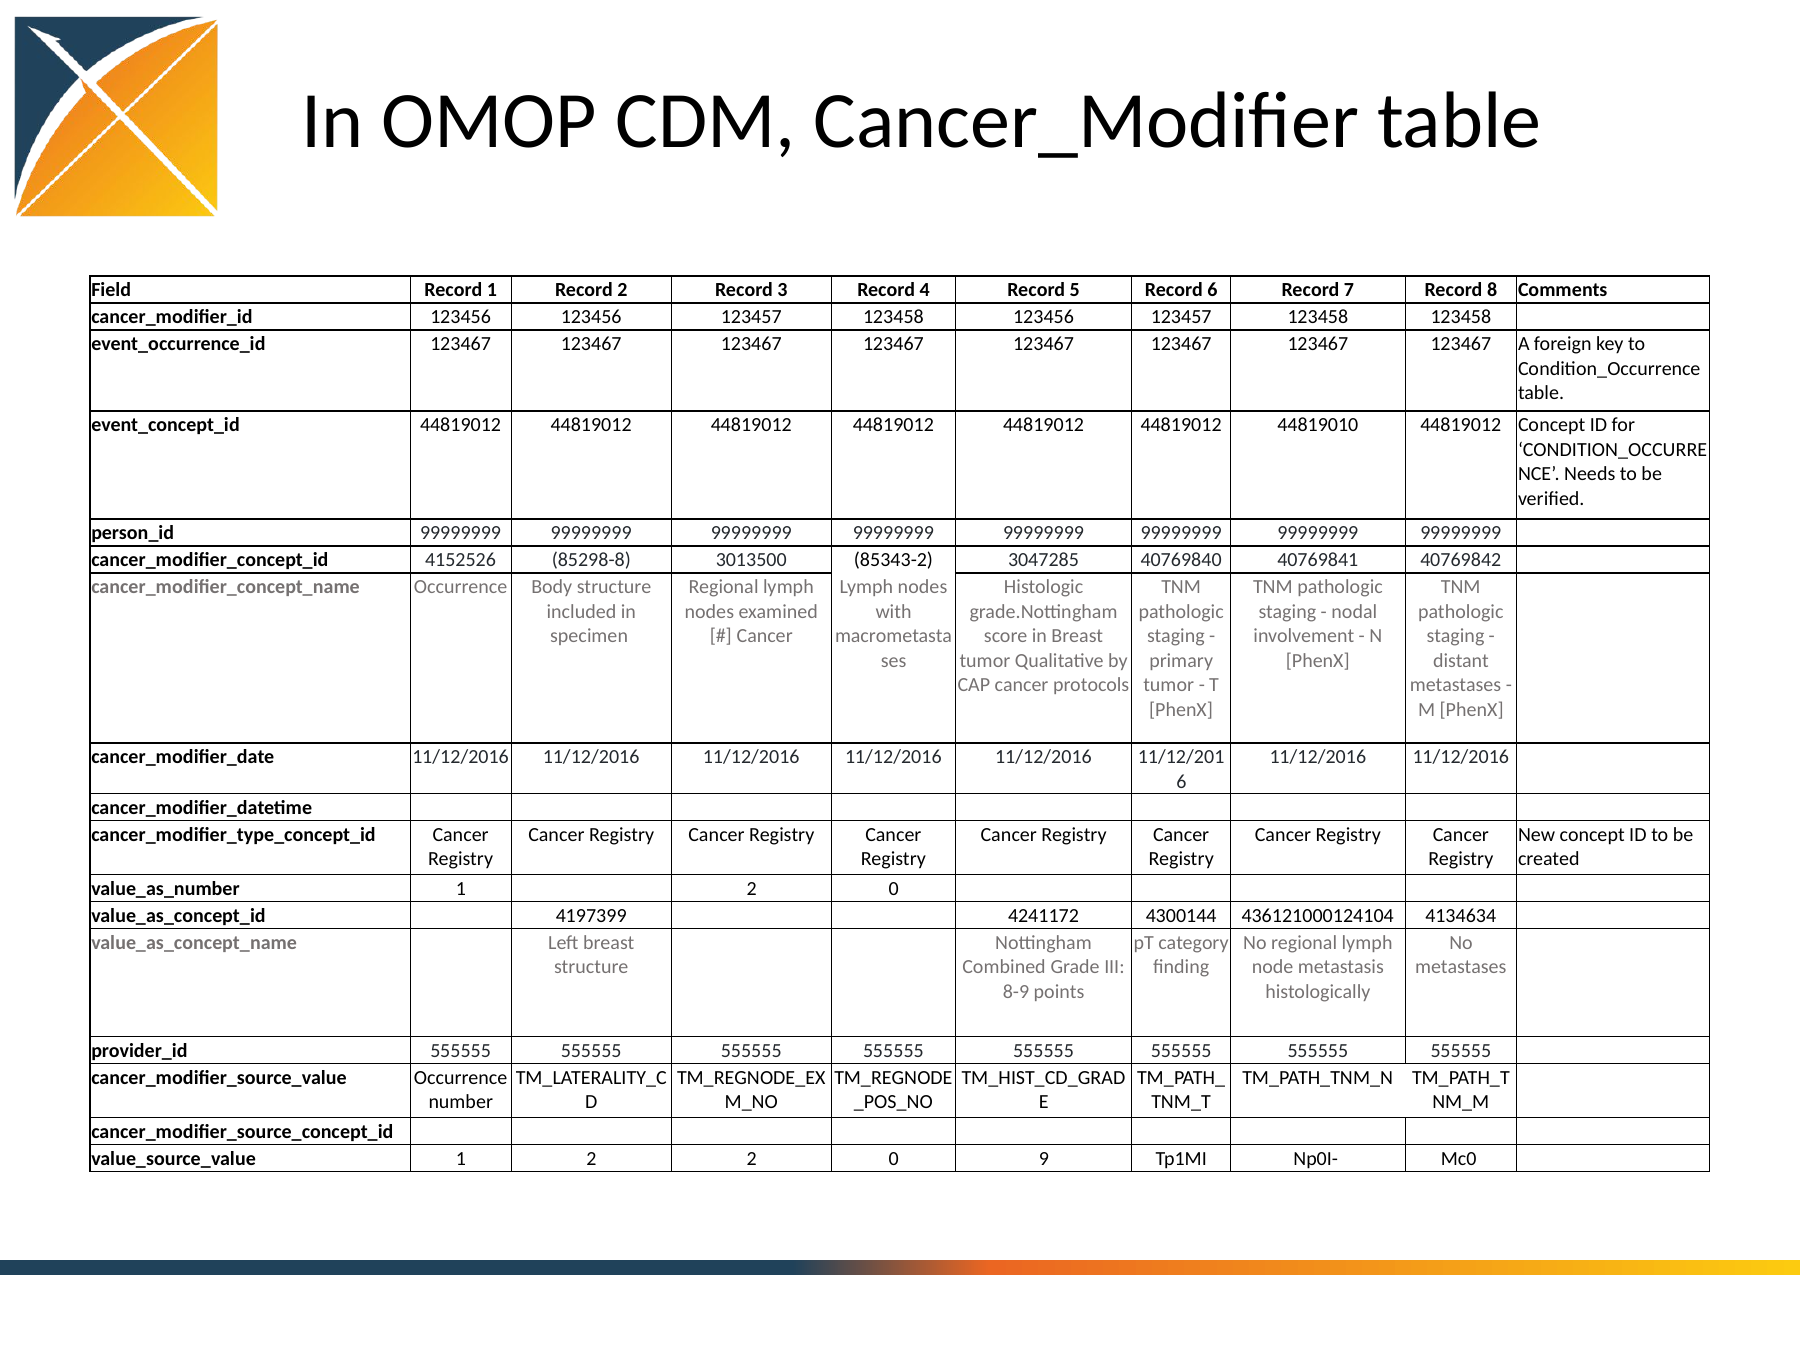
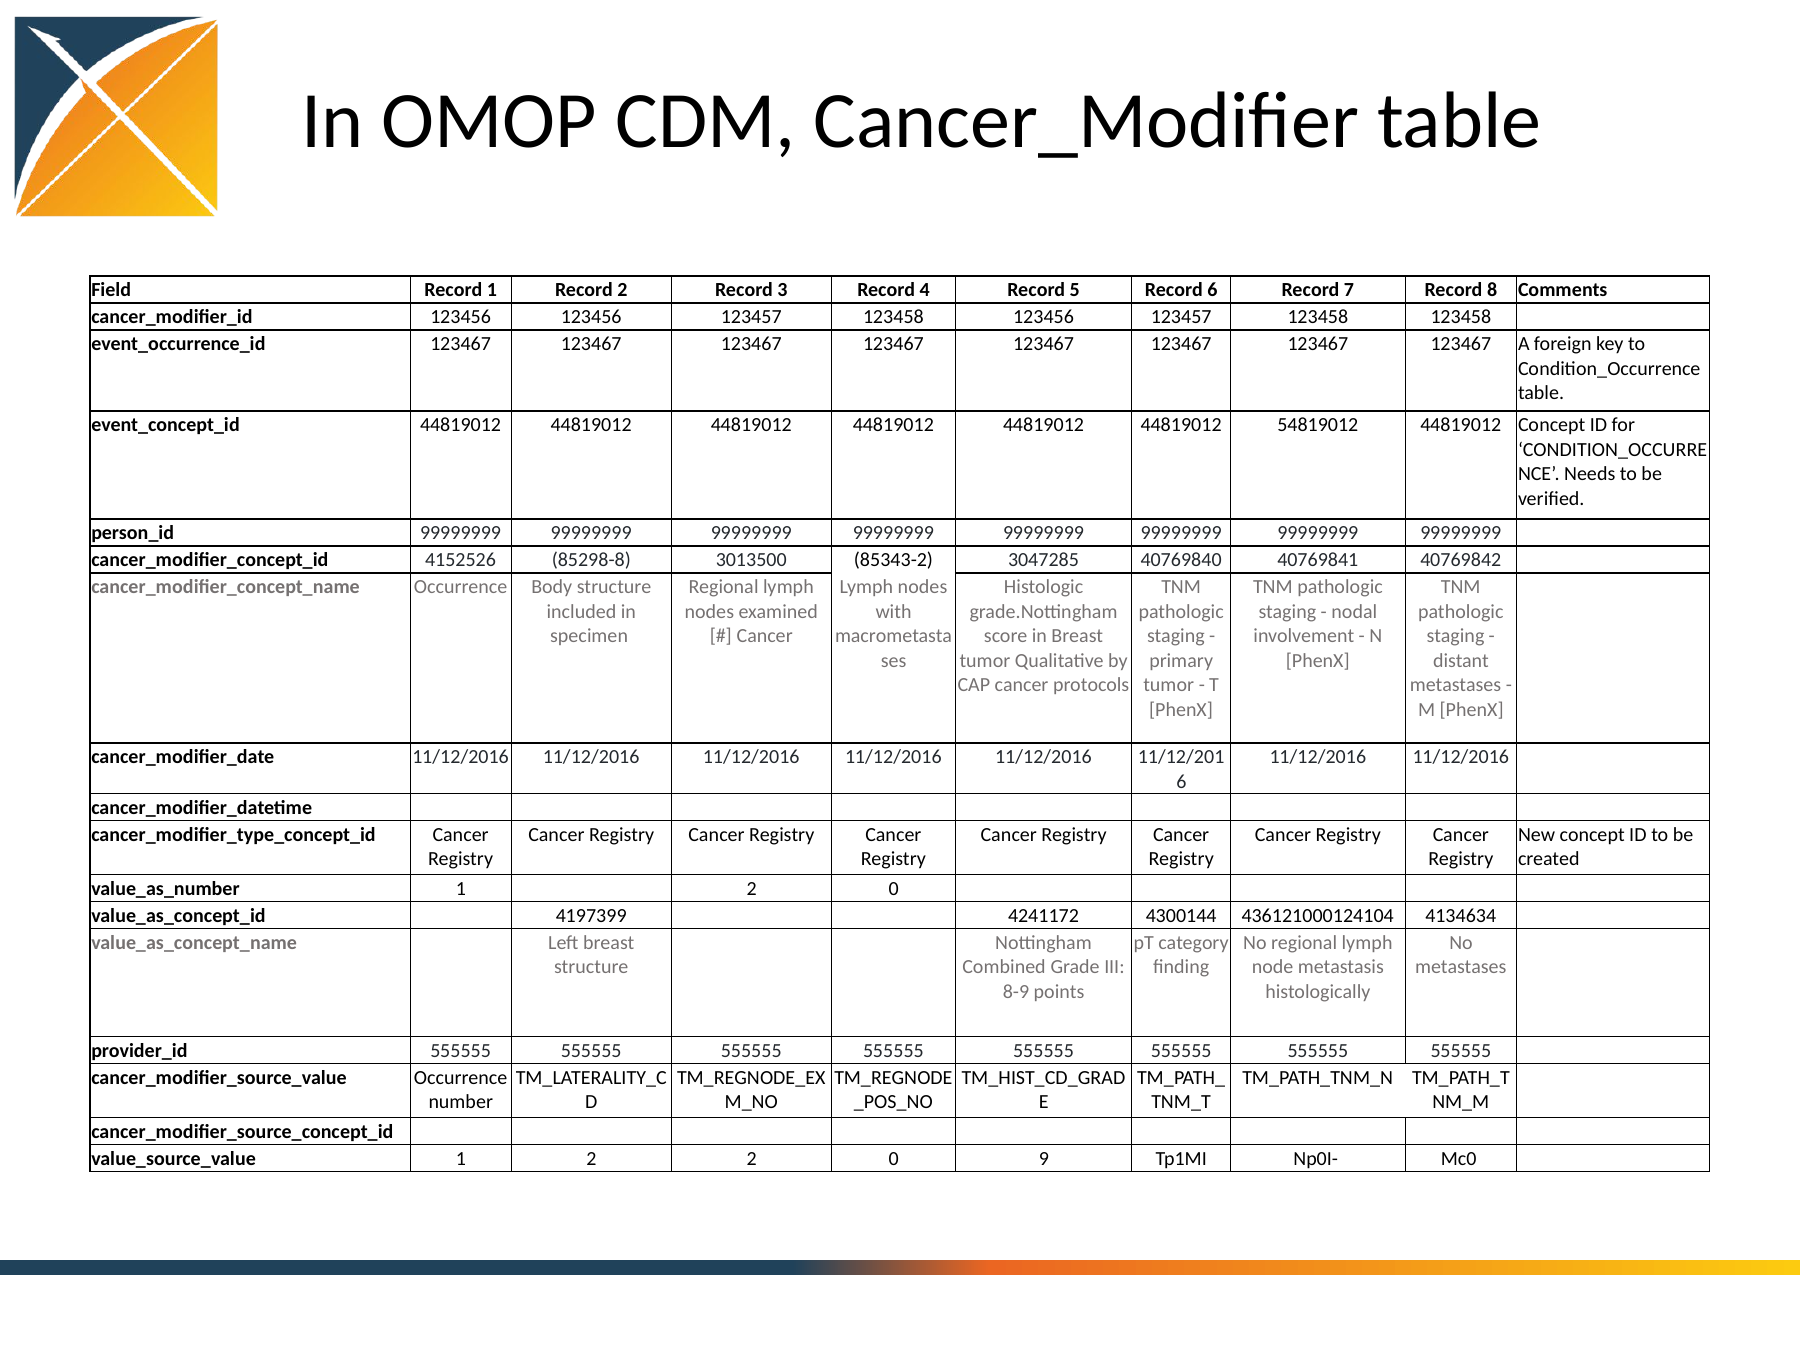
44819010: 44819010 -> 54819012 (1318, 425)
